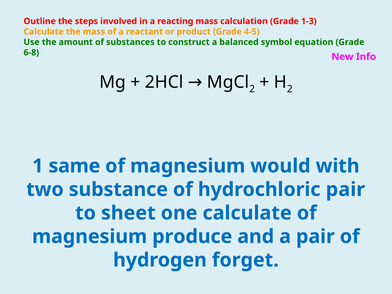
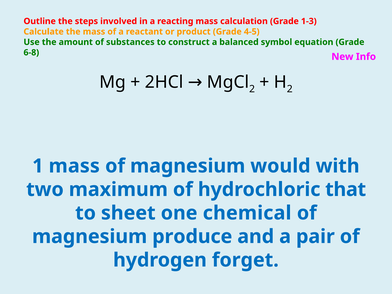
1 same: same -> mass (74, 166)
substance: substance -> maximum (118, 190)
hydrochloric pair: pair -> that (346, 190)
one calculate: calculate -> chemical (247, 213)
